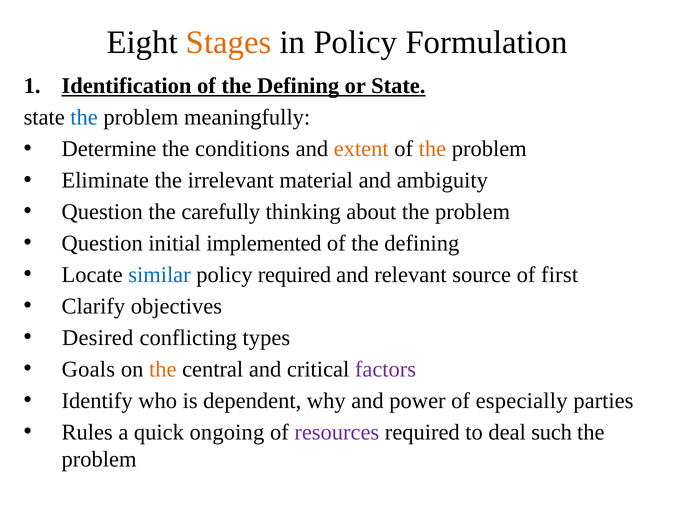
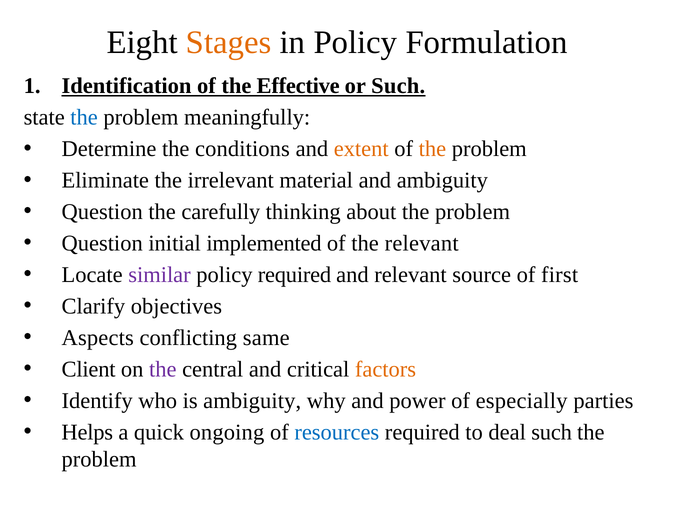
Identification of the Defining: Defining -> Effective (298, 86)
or State: State -> Such (398, 86)
defining: defining -> relevant (422, 243)
similar colour: blue -> purple (160, 275)
Desired: Desired -> Aspects (98, 338)
types: types -> same (266, 338)
Goals: Goals -> Client (89, 369)
the colour: orange -> purple (163, 369)
factors colour: purple -> orange (386, 369)
is dependent: dependent -> ambiguity (252, 401)
Rules: Rules -> Helps (87, 432)
resources colour: purple -> blue (337, 432)
